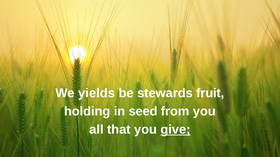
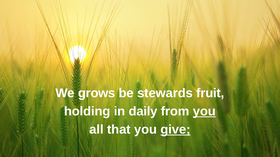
yields: yields -> grows (97, 93)
seed: seed -> daily (143, 112)
you underline: none -> present (204, 112)
